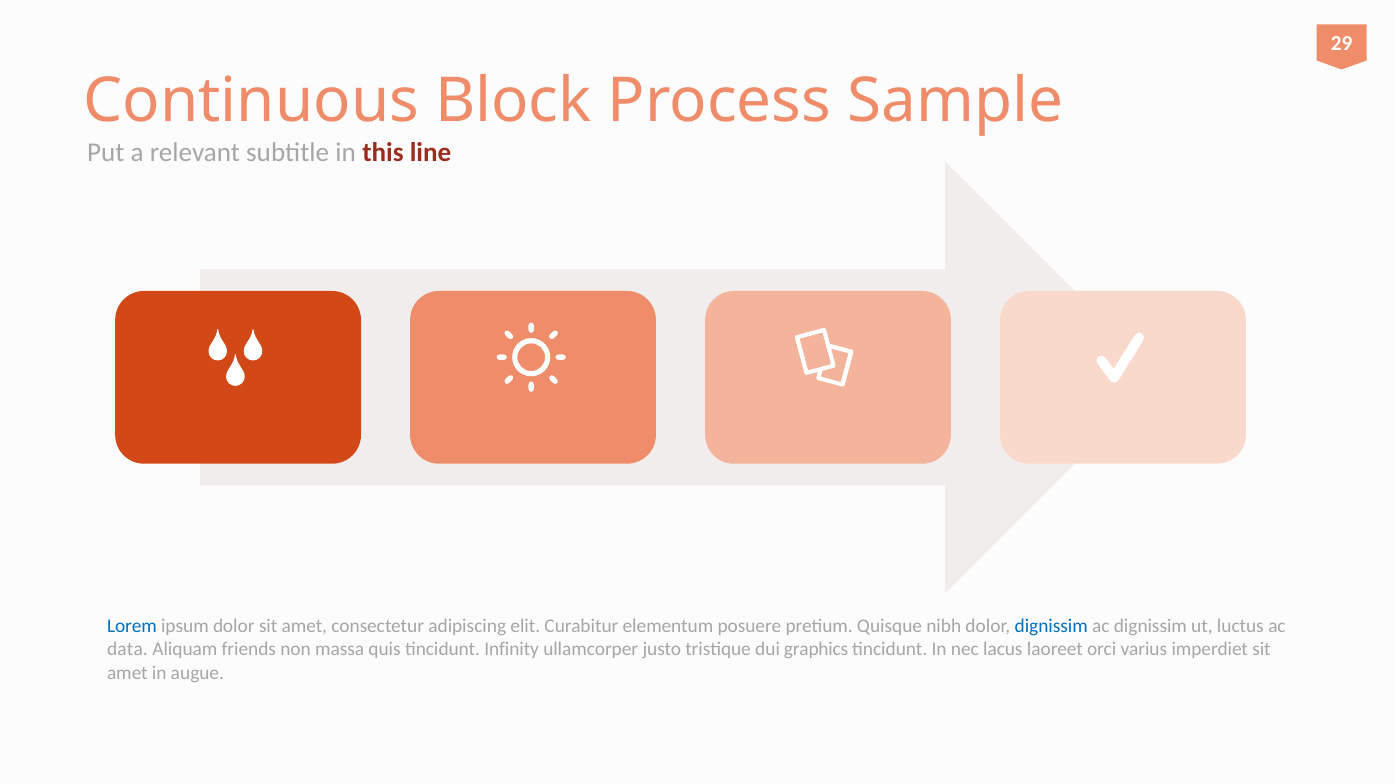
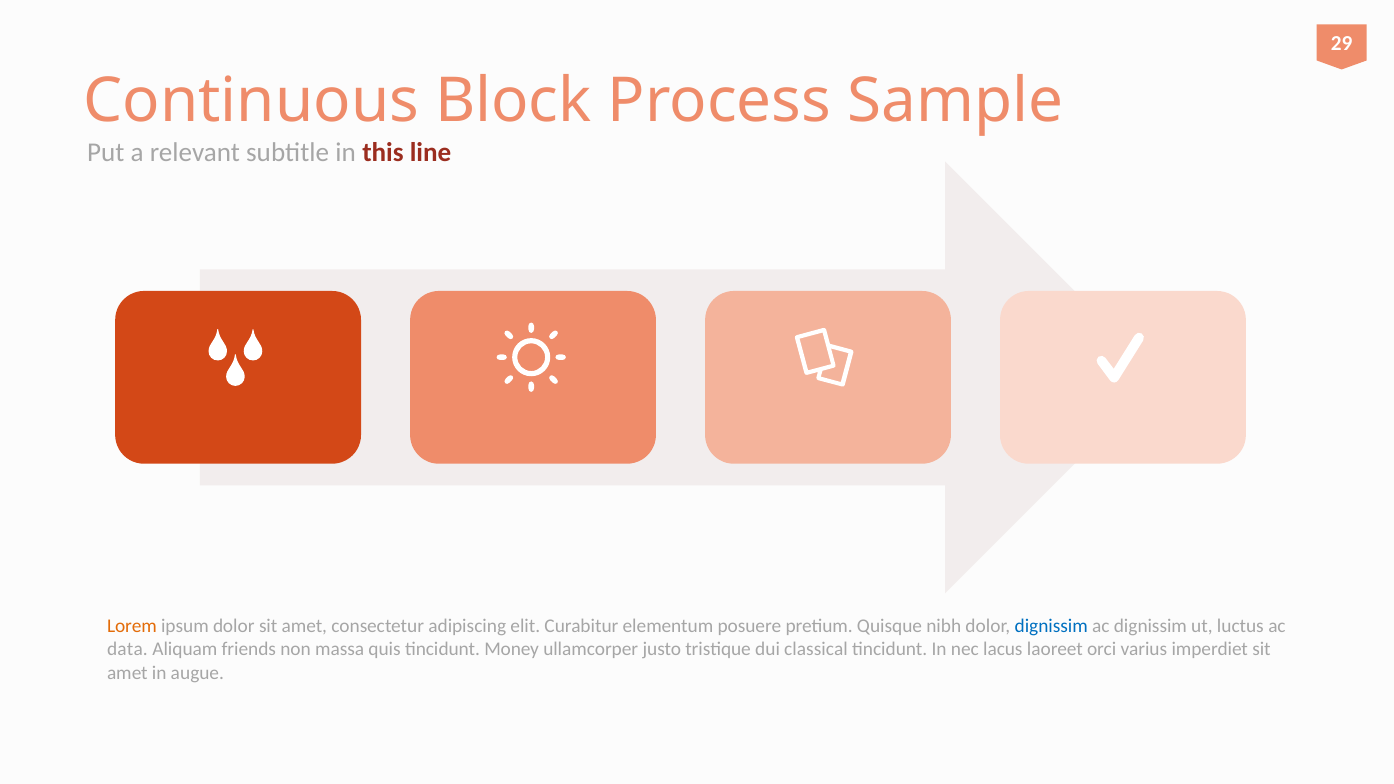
Lorem colour: blue -> orange (132, 626)
Infinity: Infinity -> Money (512, 650)
graphics: graphics -> classical (816, 650)
